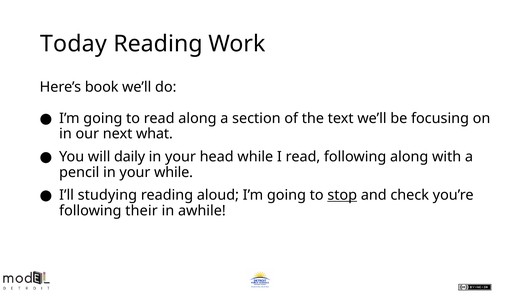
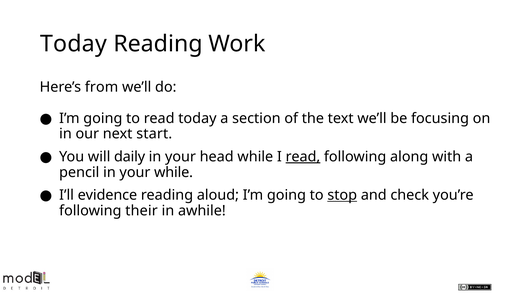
book: book -> from (102, 87)
read along: along -> today (197, 118)
what: what -> start (154, 134)
read underline: none -> present (303, 156)
studying: studying -> evidence (107, 195)
